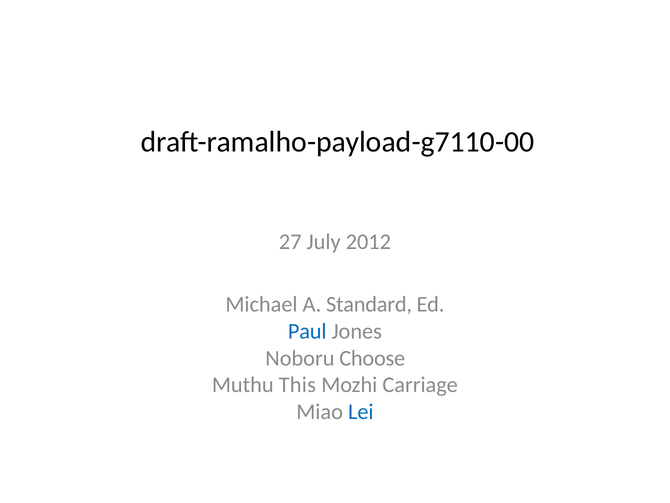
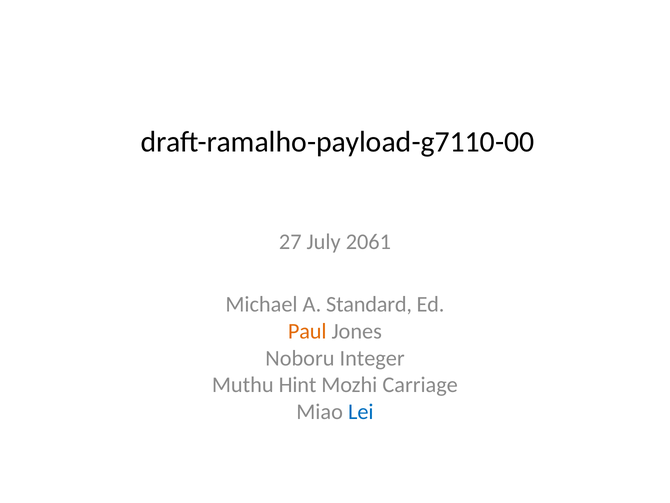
2012: 2012 -> 2061 (368, 242)
Paul colour: blue -> orange (307, 331)
Choose: Choose -> Integer (372, 358)
This: This -> Hint (298, 385)
